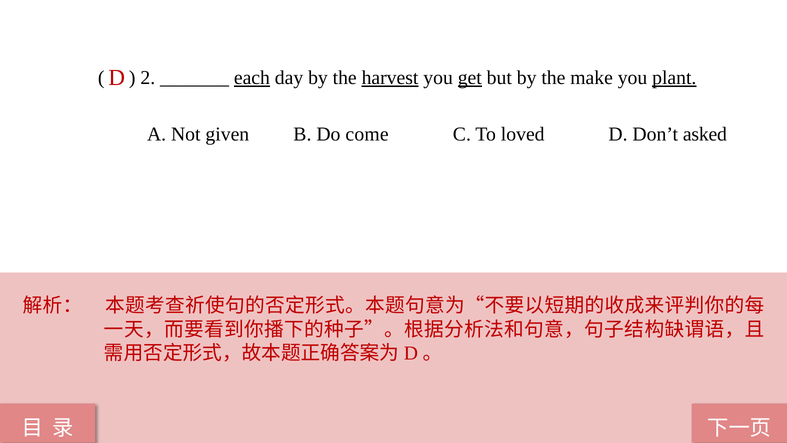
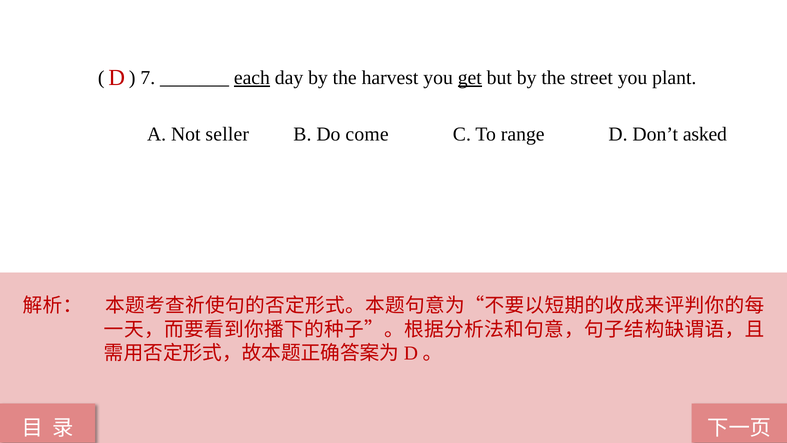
2: 2 -> 7 (148, 78)
harvest underline: present -> none (390, 78)
make: make -> street (592, 78)
plant underline: present -> none (674, 78)
given: given -> seller (227, 134)
loved: loved -> range (523, 134)
